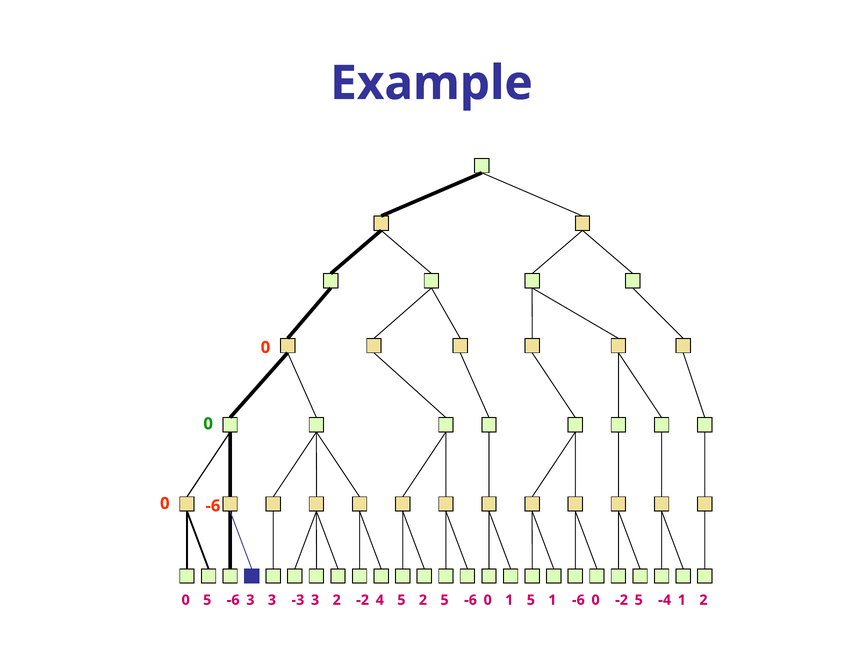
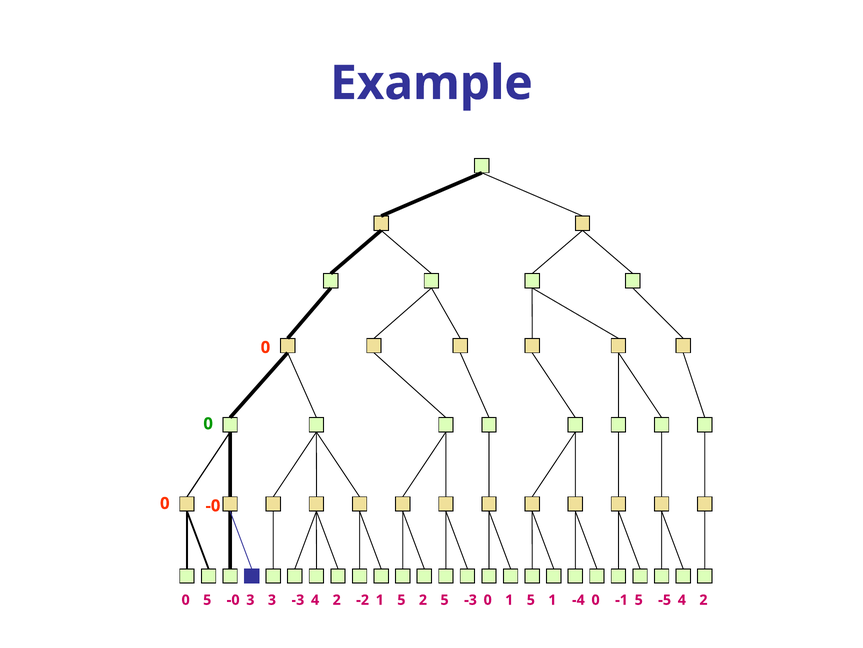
0 -6: -6 -> -0 (213, 505)
5 -6: -6 -> -0 (233, 599)
-3 3: 3 -> 4 (315, 599)
-2 4: 4 -> 1 (380, 599)
-6: -6 -> -3 (471, 599)
-6: -6 -> -4 (578, 599)
3 -2: -2 -> -1 (622, 599)
-4: -4 -> -5 (665, 599)
5 1: 1 -> 4 (682, 599)
